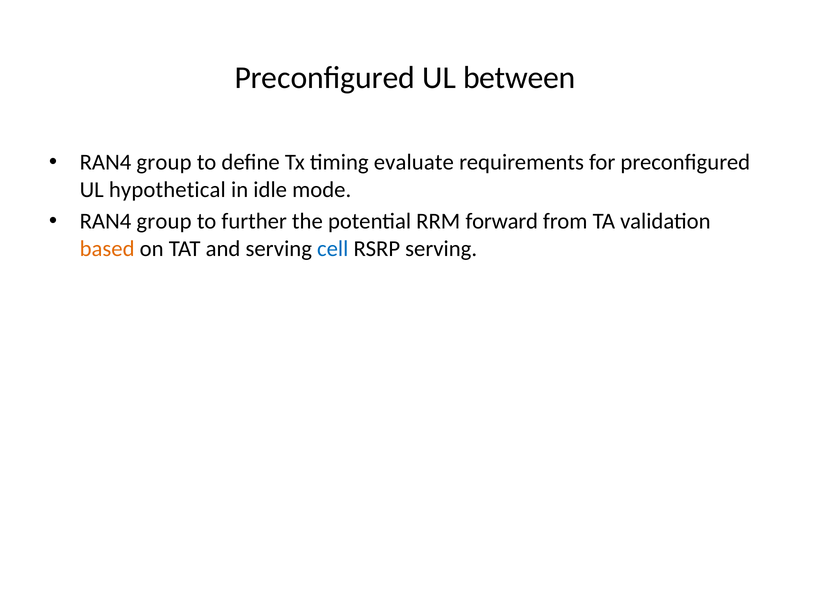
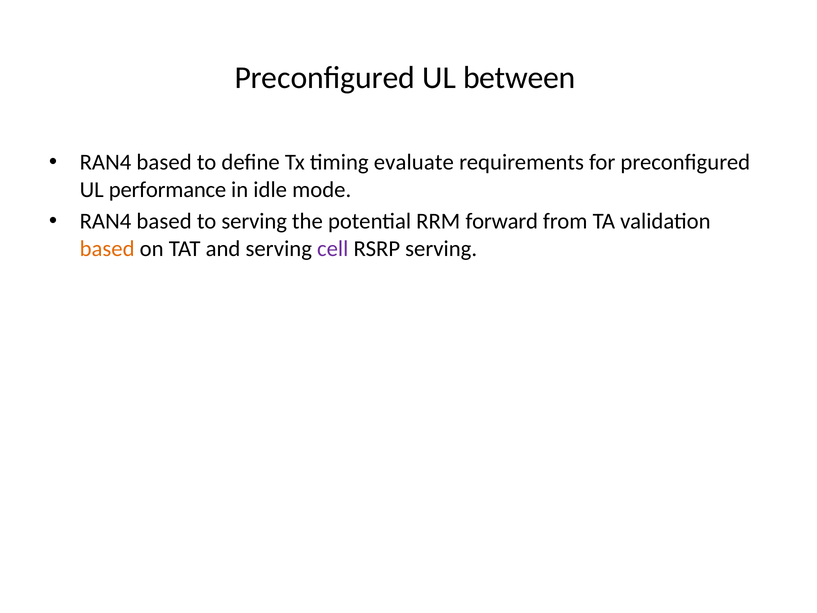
group: group -> based (164, 162)
hypothetical: hypothetical -> performance (168, 190)
group: group -> based (164, 221)
to further: further -> serving (254, 221)
cell colour: blue -> purple (333, 249)
